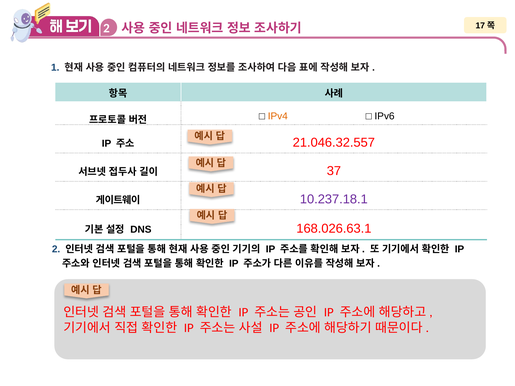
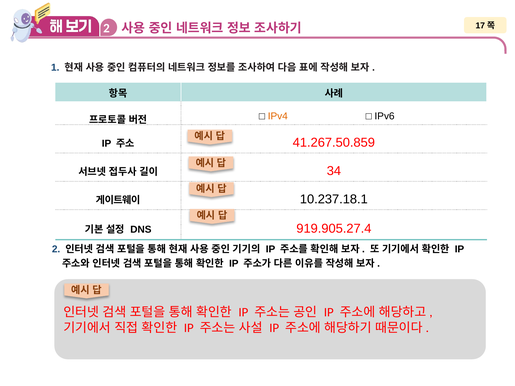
21.046.32.557: 21.046.32.557 -> 41.267.50.859 (334, 143)
37: 37 -> 34 (334, 171)
10.237.18.1 colour: purple -> black (334, 199)
168.026.63.1: 168.026.63.1 -> 919.905.27.4 (334, 229)
